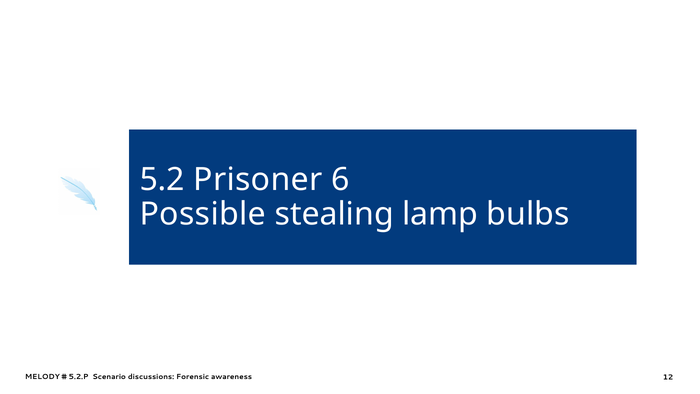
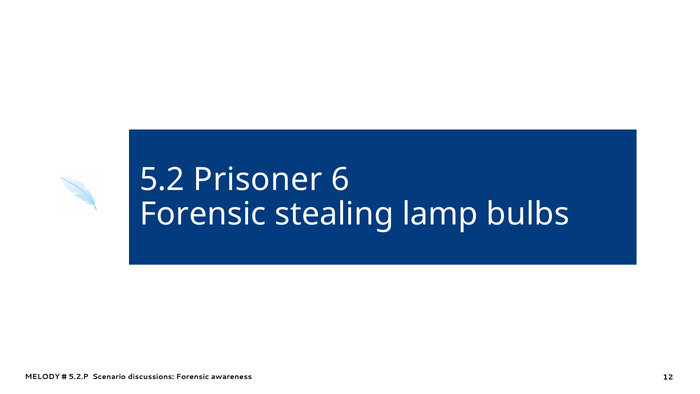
Possible: Possible -> Forensic (203, 214)
